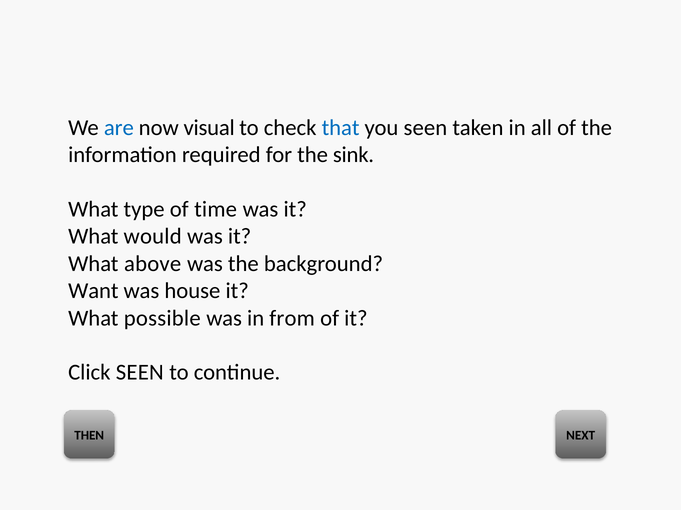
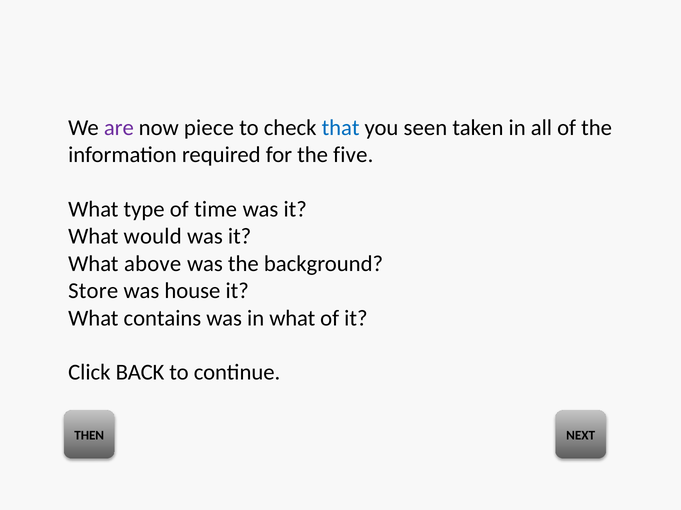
are colour: blue -> purple (119, 128)
visual: visual -> piece (209, 128)
sink: sink -> five (353, 155)
Want: Want -> Store (93, 291)
possible: possible -> contains (162, 319)
in from: from -> what (292, 319)
Click SEEN: SEEN -> BACK (140, 373)
